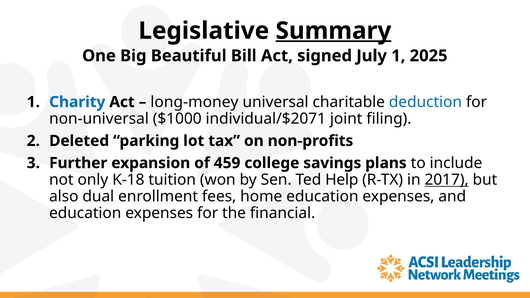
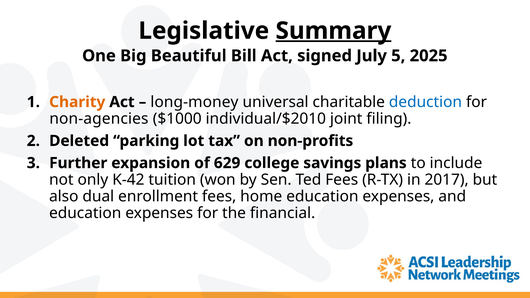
July 1: 1 -> 5 (398, 56)
Charity colour: blue -> orange (77, 102)
non-universal: non-universal -> non-agencies (99, 119)
individual/$2071: individual/$2071 -> individual/$2010 (266, 119)
459: 459 -> 629 (227, 163)
K-18: K-18 -> K-42 (128, 180)
Ted Help: Help -> Fees (342, 180)
2017 underline: present -> none (447, 180)
